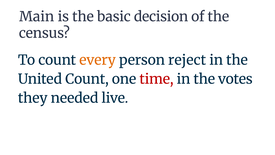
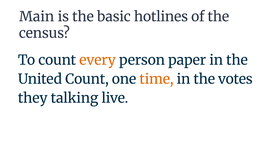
decision: decision -> hotlines (161, 17)
reject: reject -> paper (187, 60)
time colour: red -> orange (156, 79)
needed: needed -> talking (75, 98)
